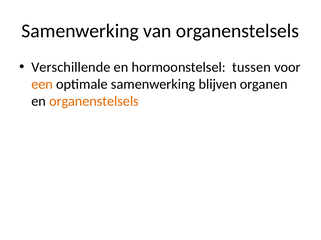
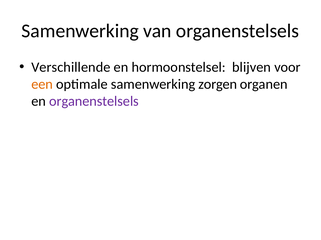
tussen: tussen -> blijven (252, 67)
blijven: blijven -> zorgen (218, 84)
organenstelsels colour: orange -> purple (94, 102)
